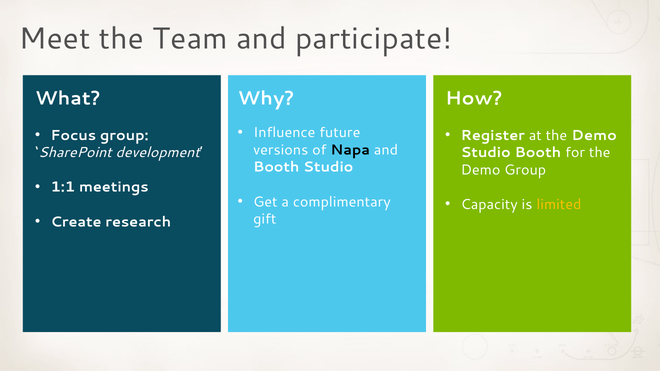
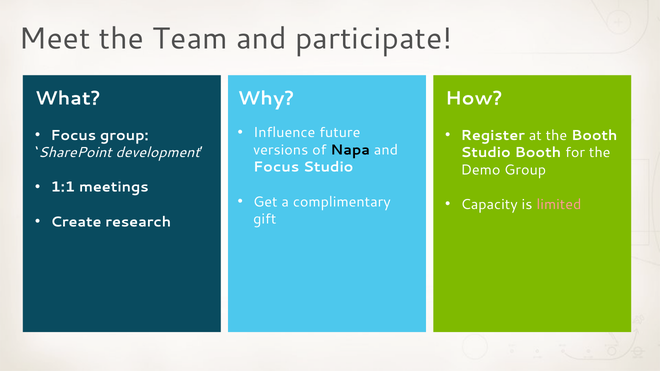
at the Demo: Demo -> Booth (594, 135)
Booth: Booth -> Focus (276, 167)
limited colour: yellow -> pink (559, 205)
